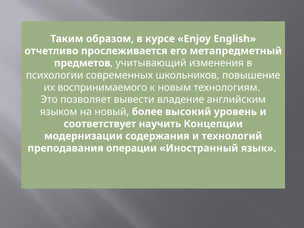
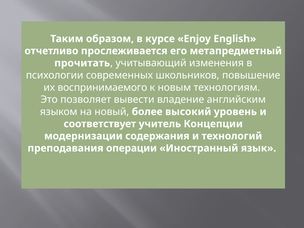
предметов: предметов -> прочитать (82, 63)
научить: научить -> учитель (160, 124)
